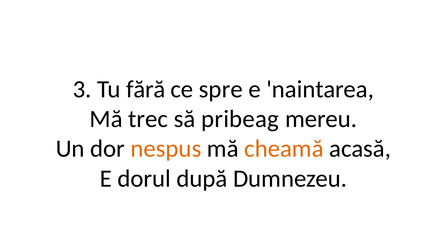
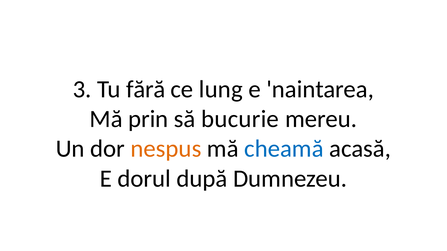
spre: spre -> lung (221, 89)
trec: trec -> prin (148, 119)
pribeag: pribeag -> bucurie (240, 119)
cheamă colour: orange -> blue (284, 149)
